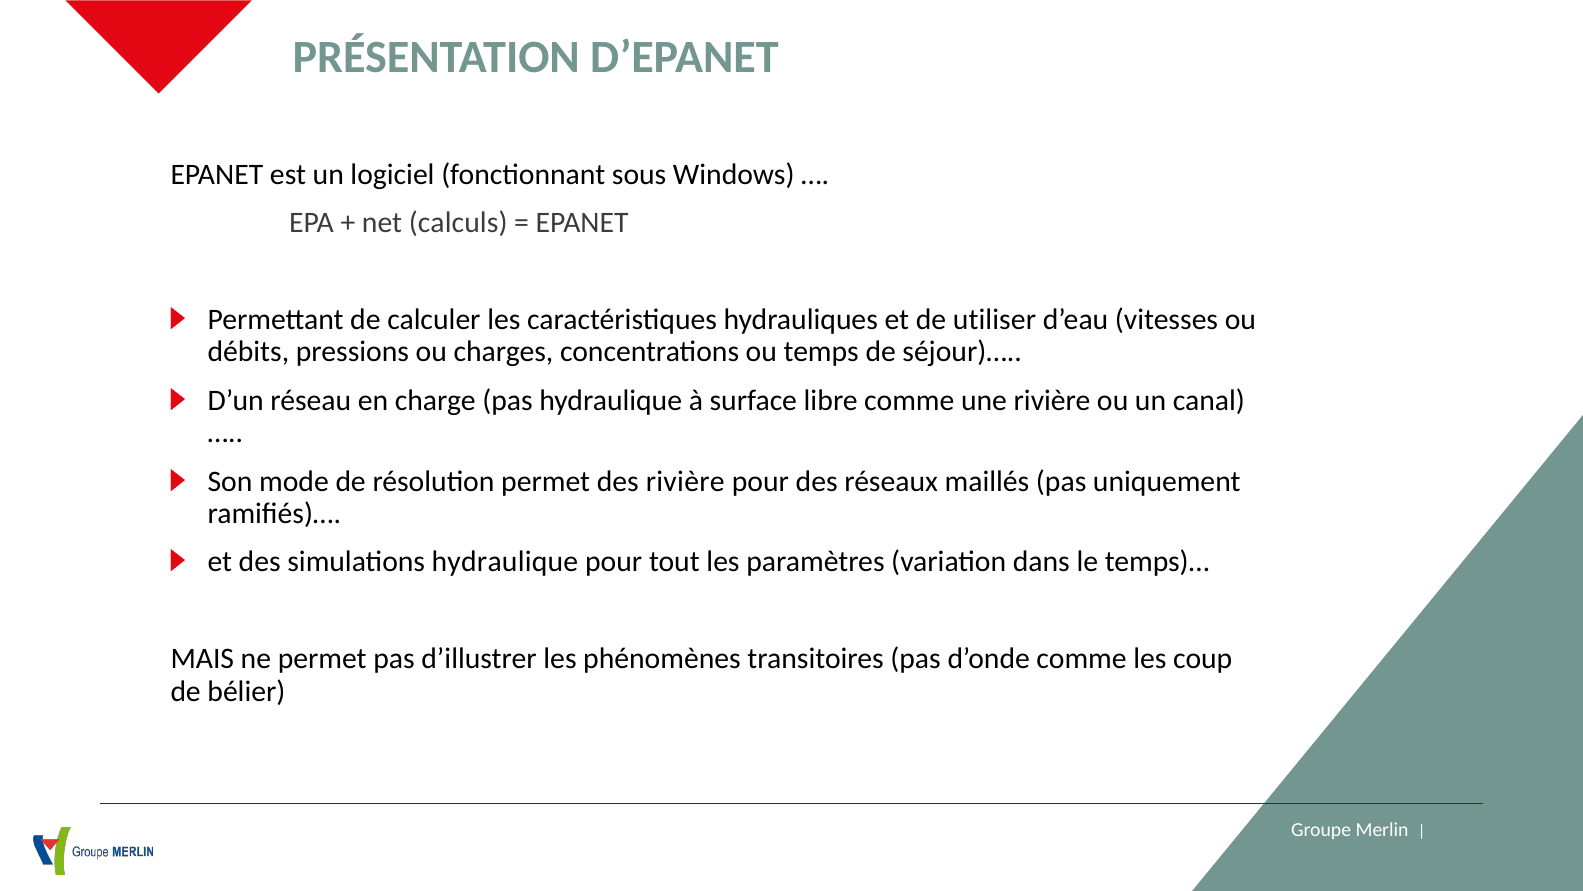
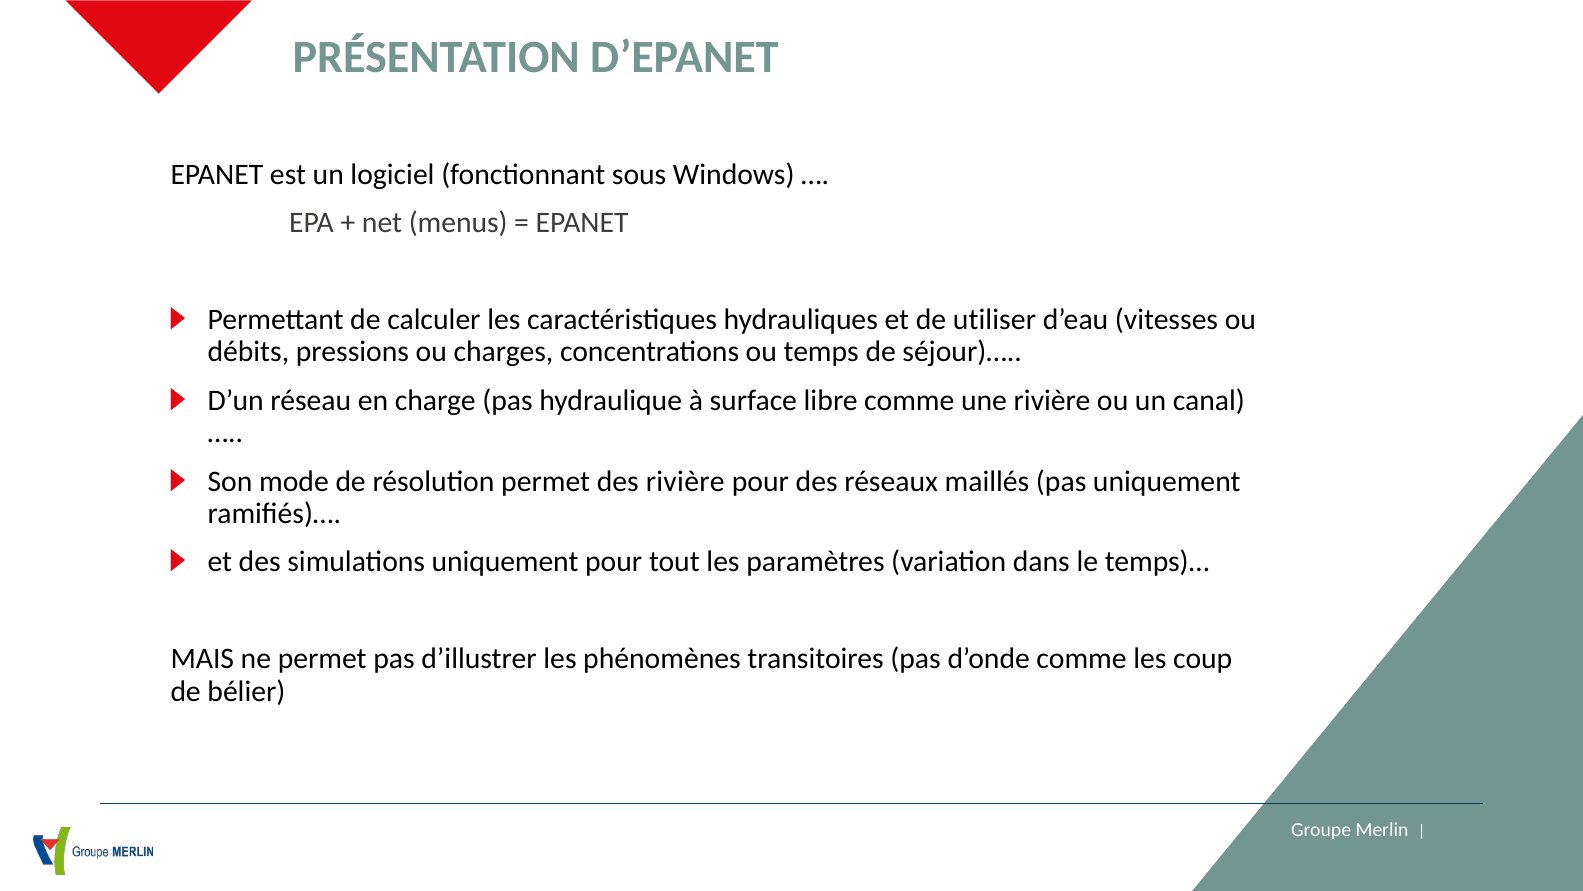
calculs: calculs -> menus (458, 223)
simulations hydraulique: hydraulique -> uniquement (505, 562)
